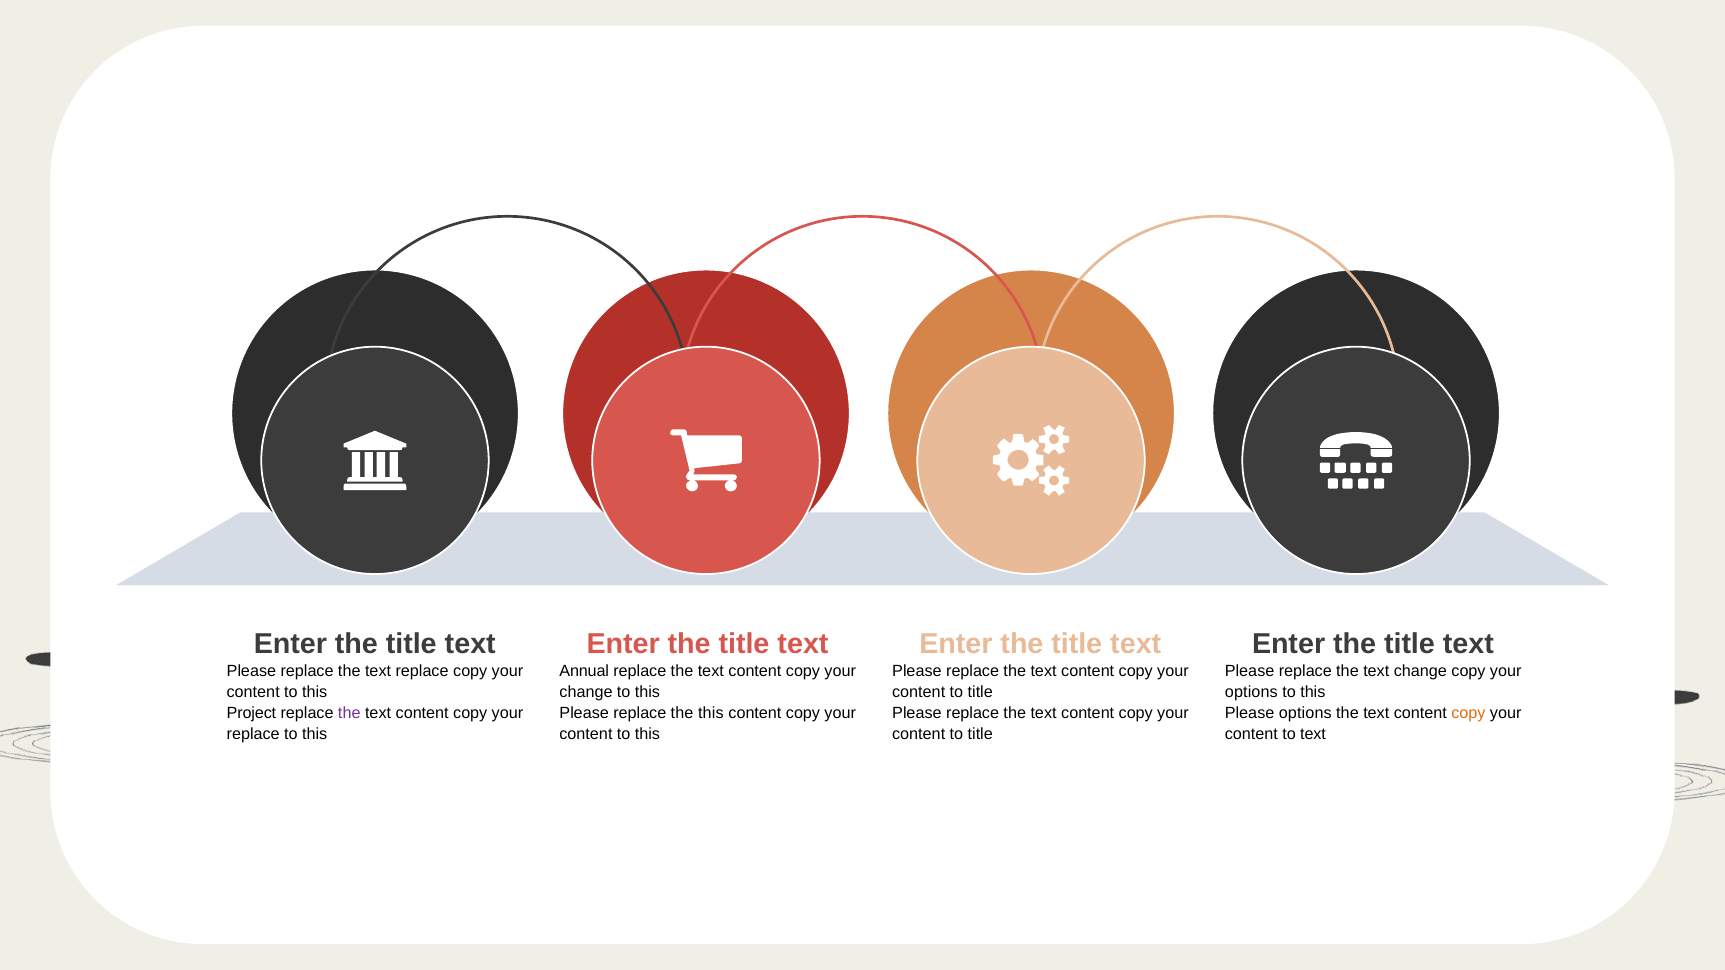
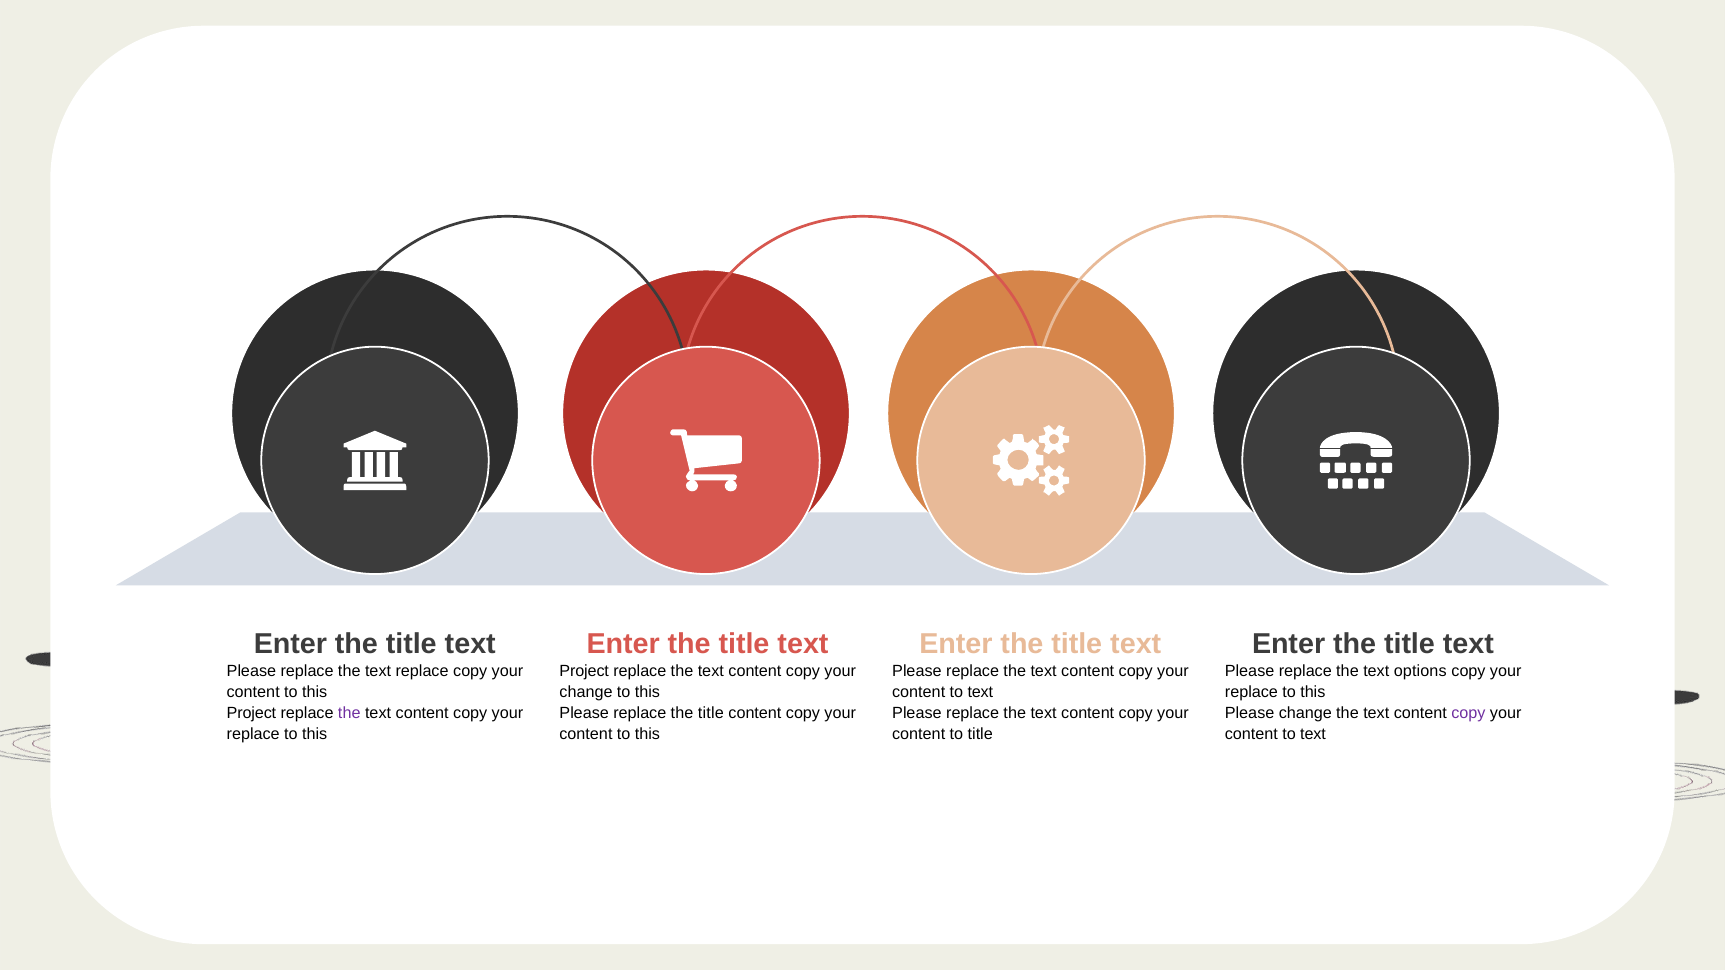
Annual: Annual -> Project (584, 672)
text change: change -> options (1420, 672)
title: title -> text (980, 693)
options: options -> replace (1251, 693)
replace the this: this -> title (711, 713)
Please options: options -> change (1305, 713)
copy colour: orange -> purple (1468, 713)
